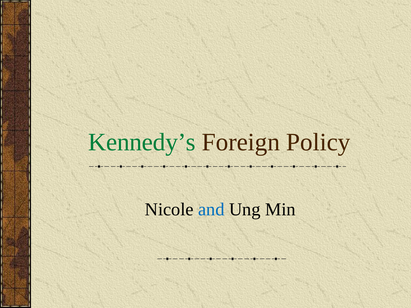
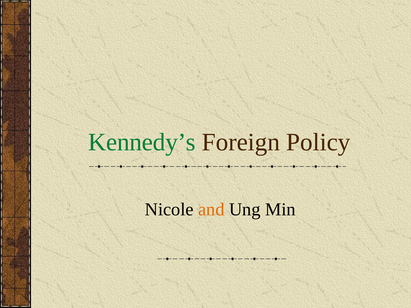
and colour: blue -> orange (211, 210)
